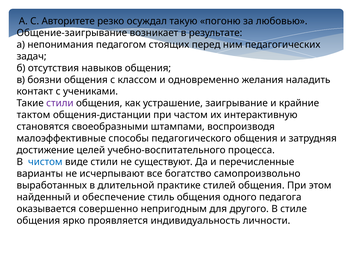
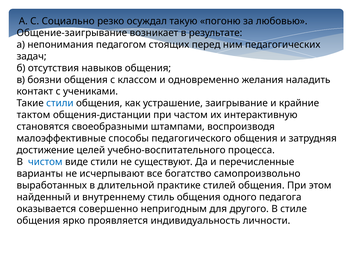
Авторитете: Авторитете -> Социально (68, 21)
стили colour: purple -> blue (60, 103)
обеспечение: обеспечение -> внутреннему (114, 197)
